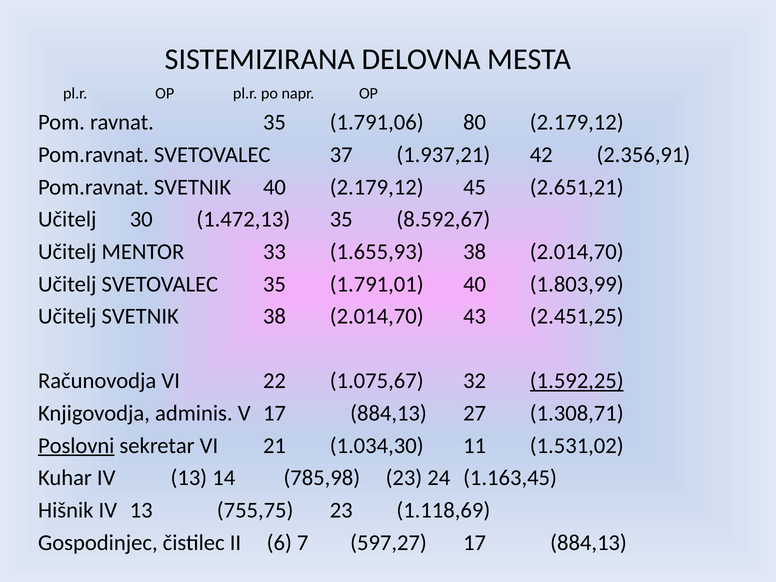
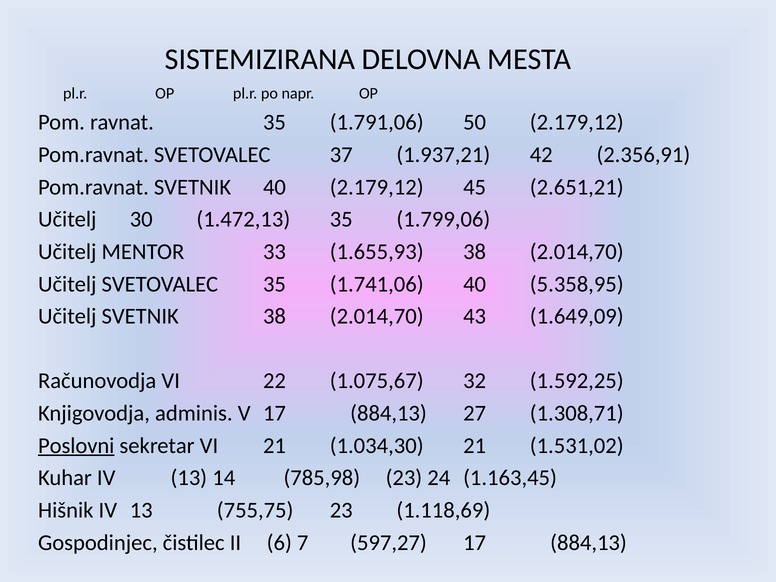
80: 80 -> 50 (475, 122)
8.592,67: 8.592,67 -> 1.799,06 (443, 219)
1.791,01: 1.791,01 -> 1.741,06 (377, 284)
1.803,99: 1.803,99 -> 5.358,95 (577, 284)
2.451,25: 2.451,25 -> 1.649,09 (577, 316)
1.592,25 underline: present -> none (577, 381)
1.034,30 11: 11 -> 21 (475, 446)
